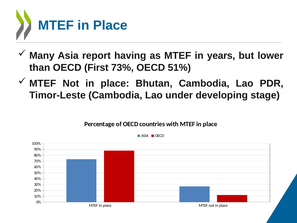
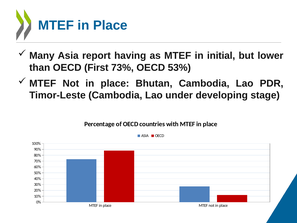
years: years -> initial (221, 56)
51%: 51% -> 53% (179, 67)
